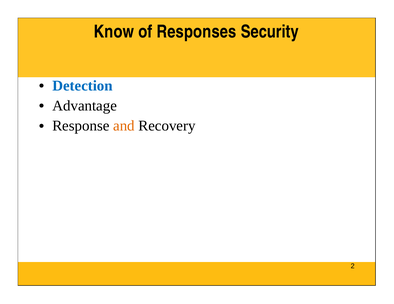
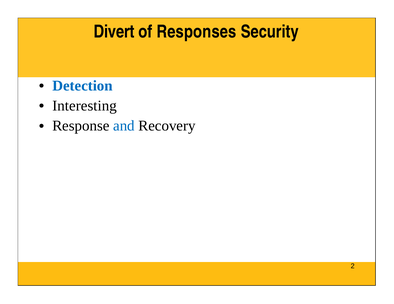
Know: Know -> Divert (114, 32)
Advantage: Advantage -> Interesting (85, 106)
and colour: orange -> blue (124, 126)
